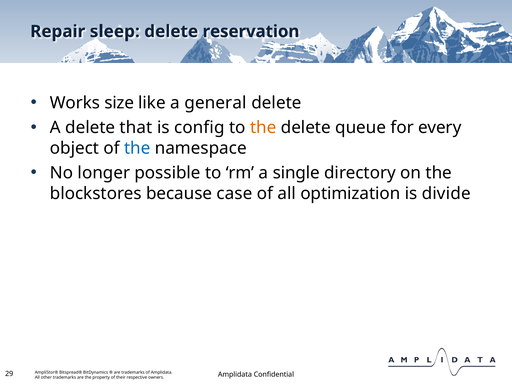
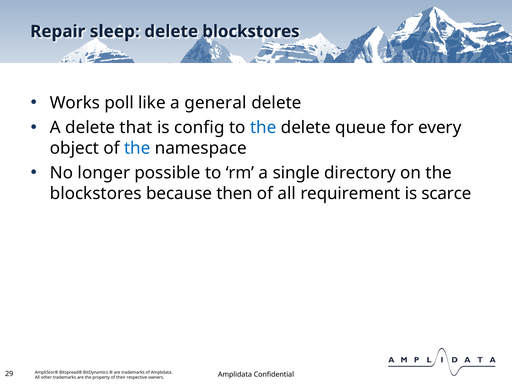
delete reservation: reservation -> blockstores (251, 31)
size: size -> poll (119, 103)
the colour: orange -> blue (263, 128)
case: case -> then (235, 193)
optimization: optimization -> requirement (350, 193)
divide: divide -> scarce (446, 193)
